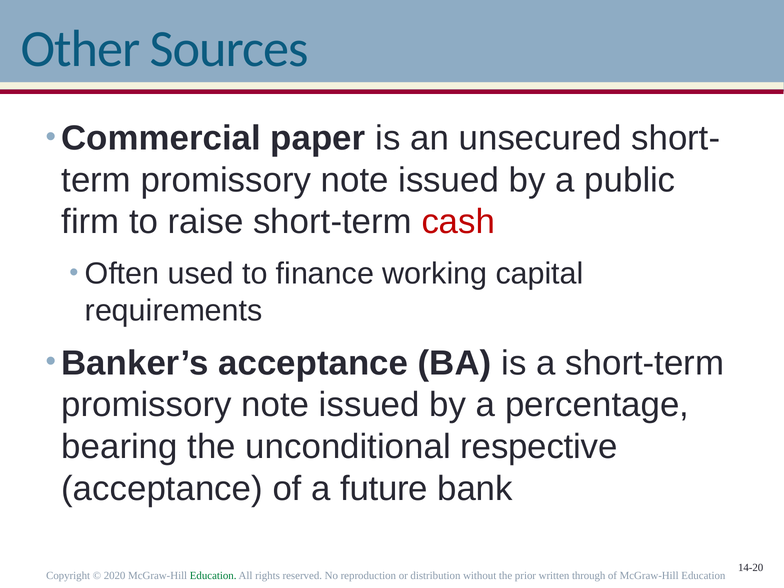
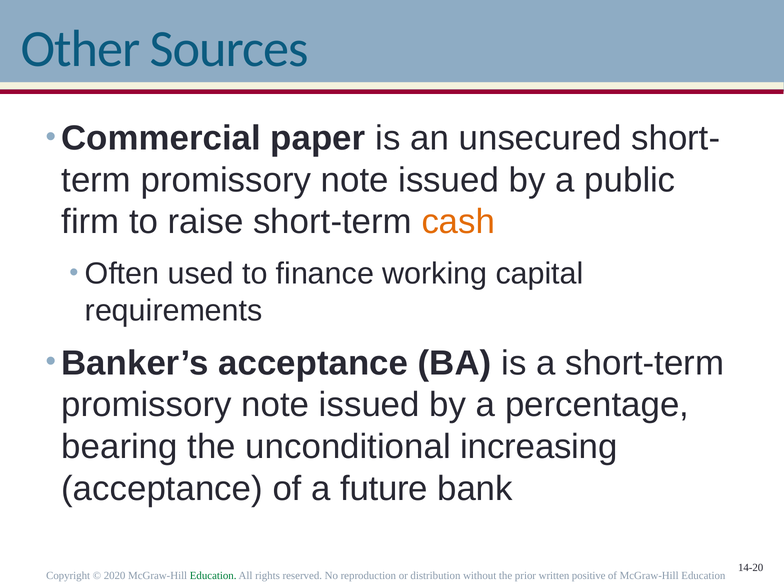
cash colour: red -> orange (458, 222)
respective: respective -> increasing (539, 447)
through: through -> positive (589, 576)
